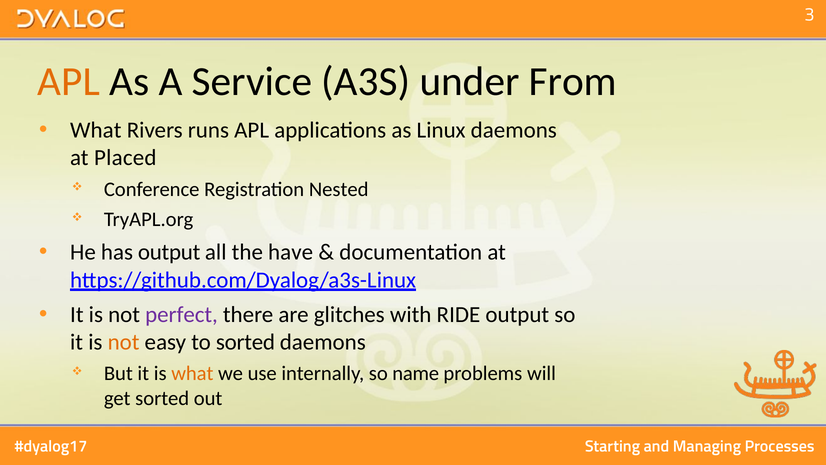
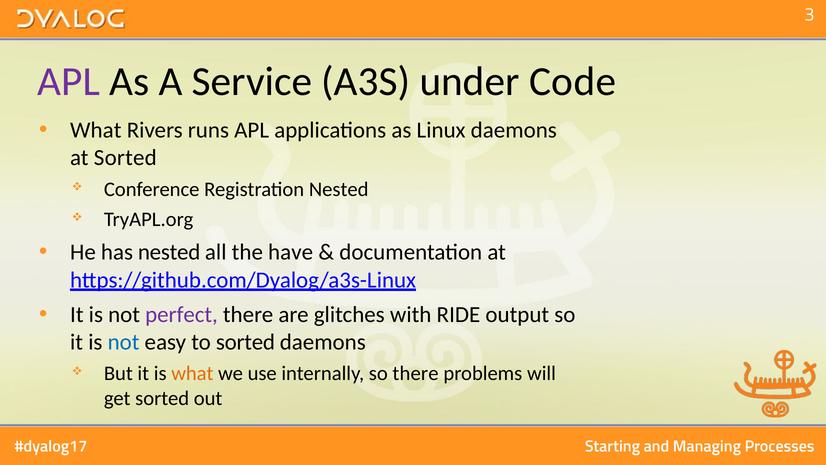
APL colour: orange -> purple (69, 81)
From: From -> Code (573, 81)
at Placed: Placed -> Sorted (125, 158)
has output: output -> nested (169, 252)
not colour: orange -> blue (124, 342)
so name: name -> there (416, 373)
